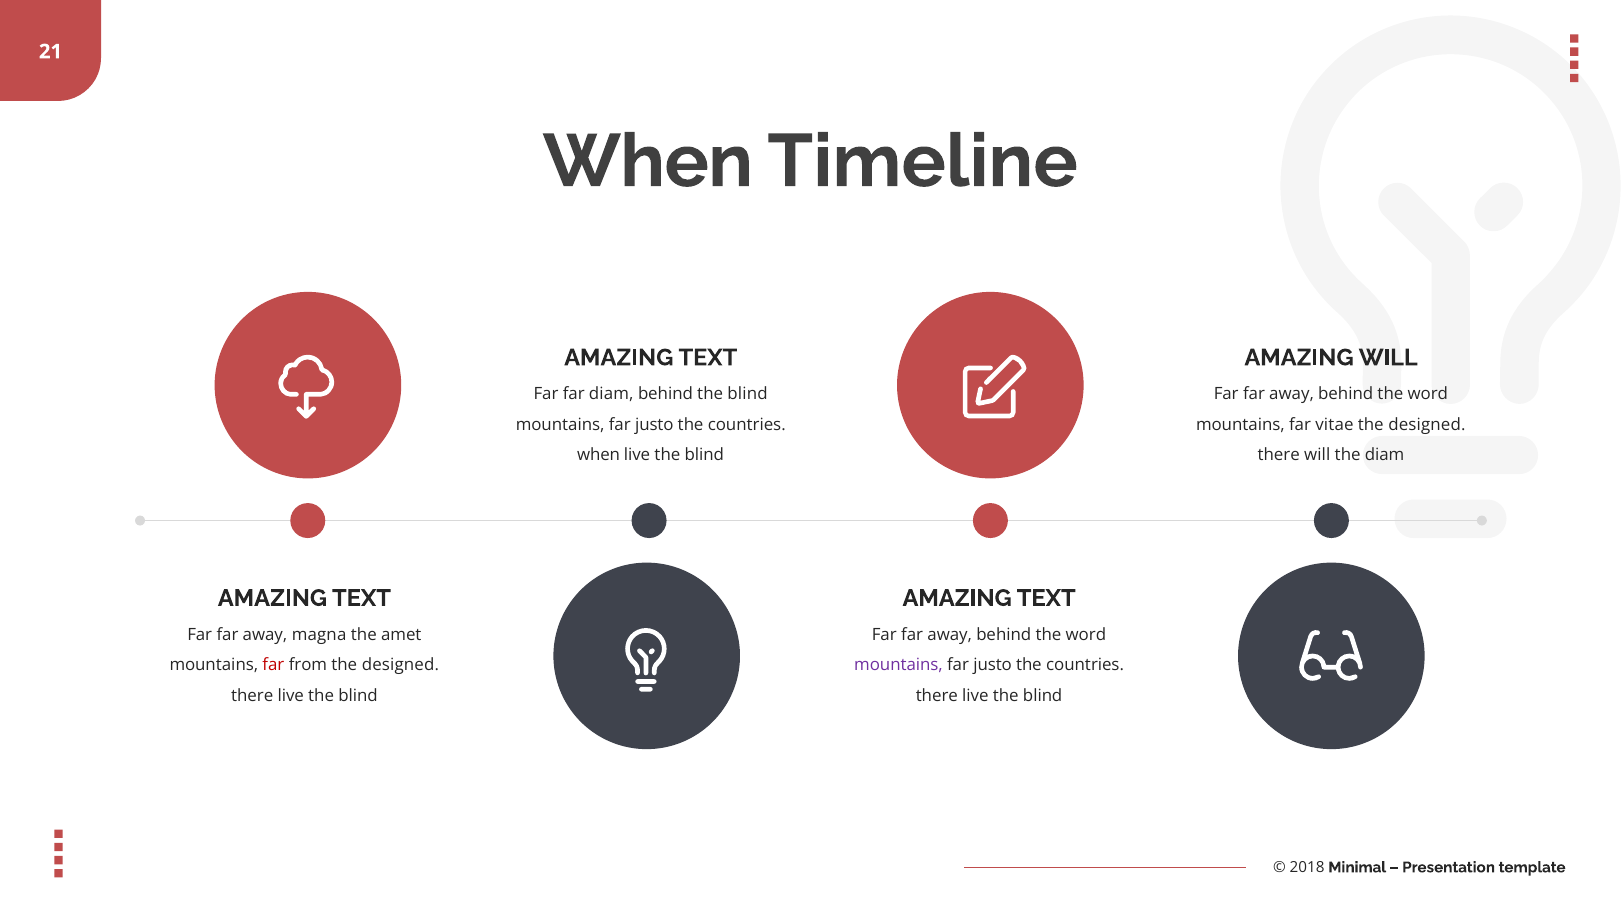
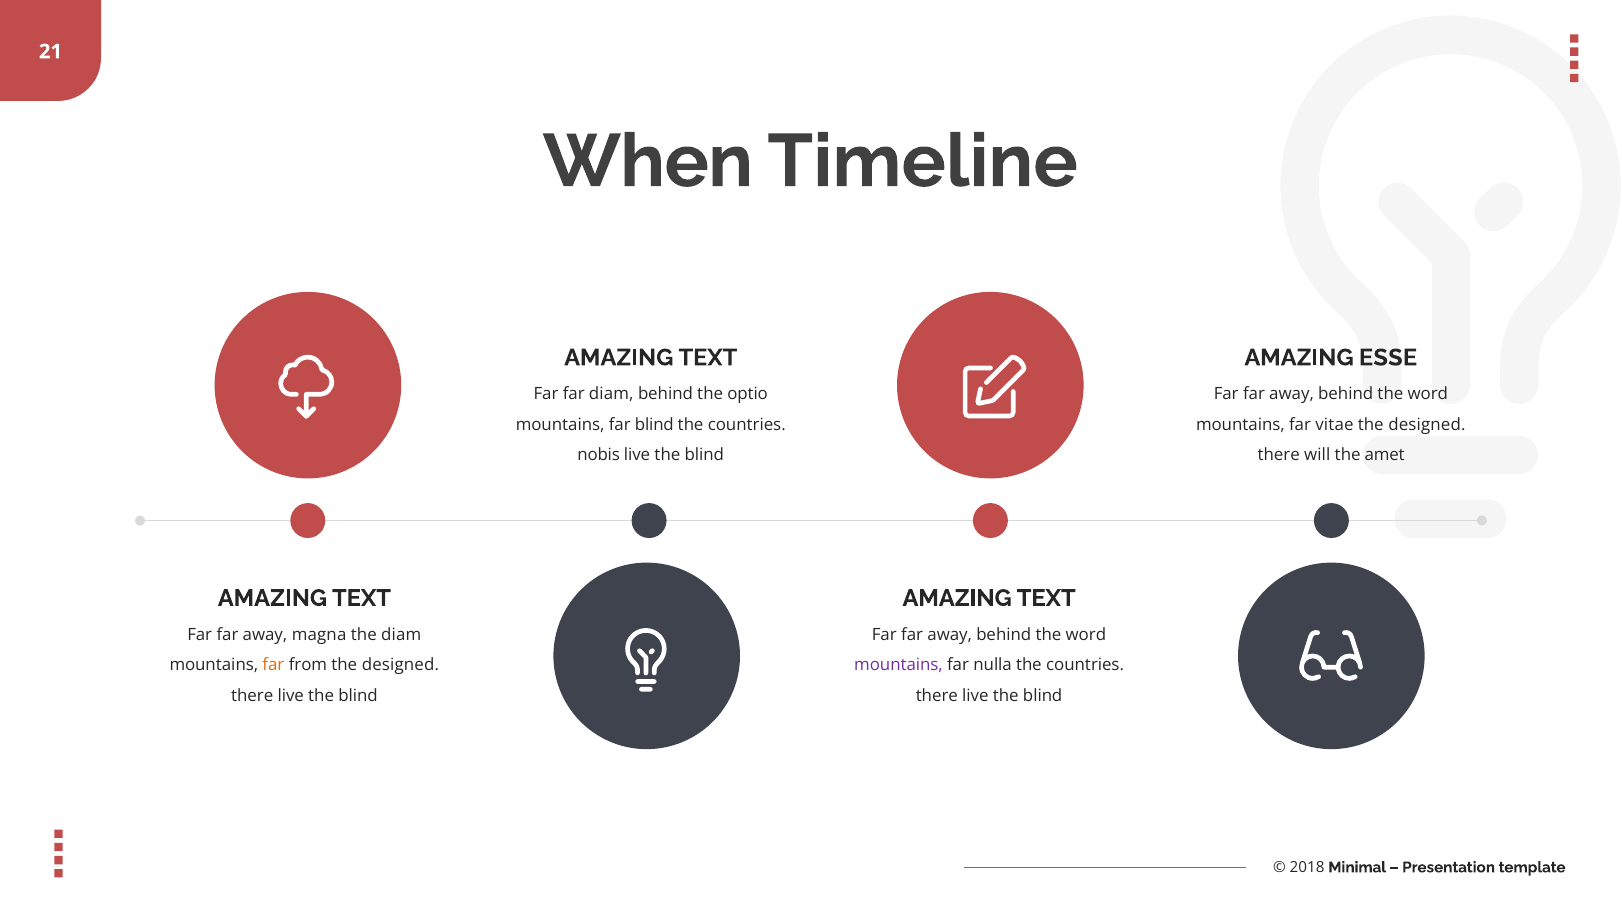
AMAZING WILL: WILL -> ESSE (1388, 358)
behind the blind: blind -> optio (748, 394)
justo: justo -> blind (654, 425)
when: when -> nobis (599, 455)
the diam: diam -> amet (1385, 455)
the amet: amet -> diam (401, 635)
far colour: red -> orange (273, 665)
justo: justo -> nulla (993, 665)
